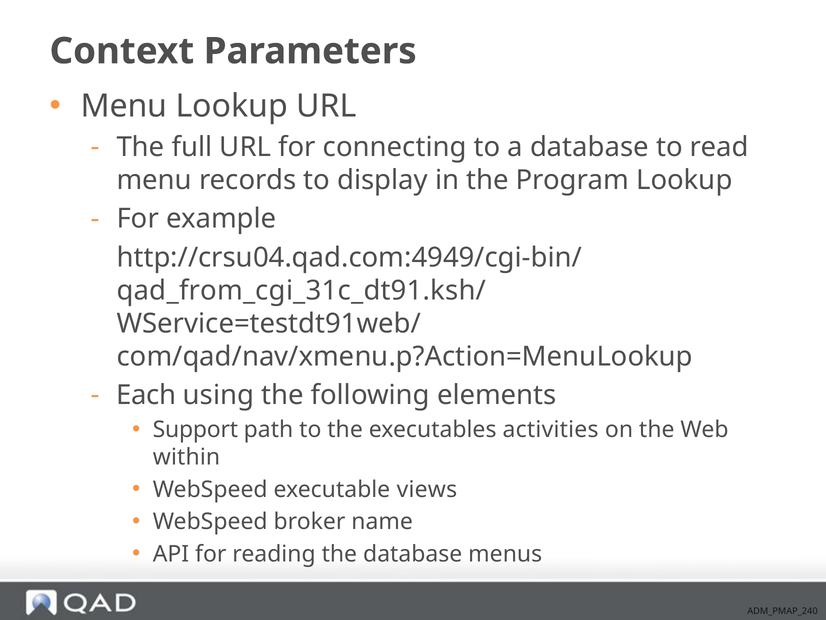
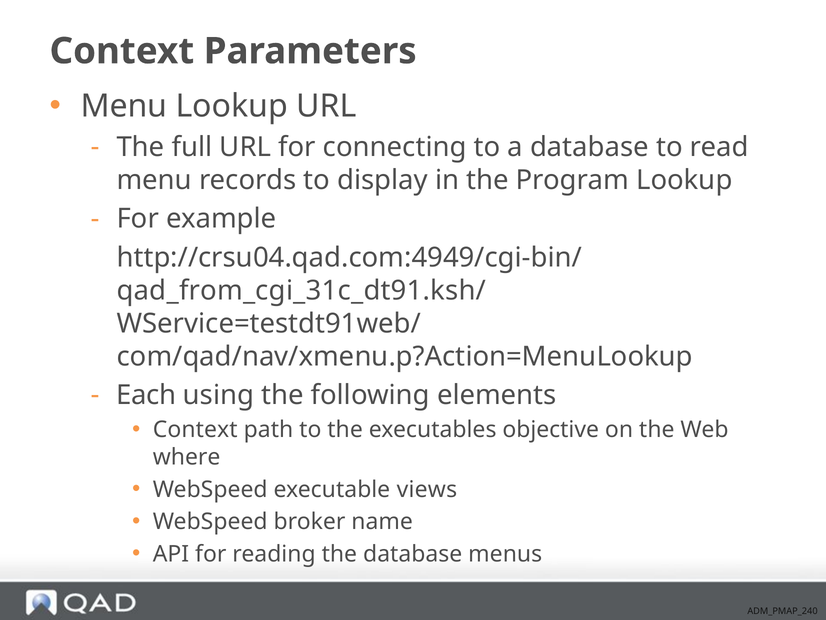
Support: Support -> Context (195, 429)
activities: activities -> objective (551, 429)
within: within -> where (187, 457)
